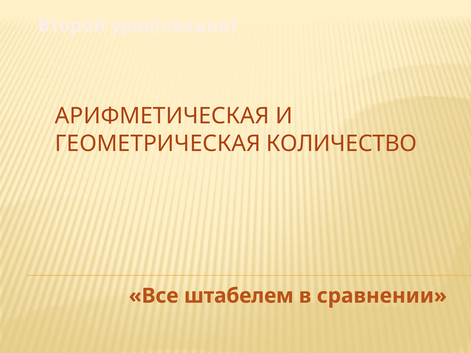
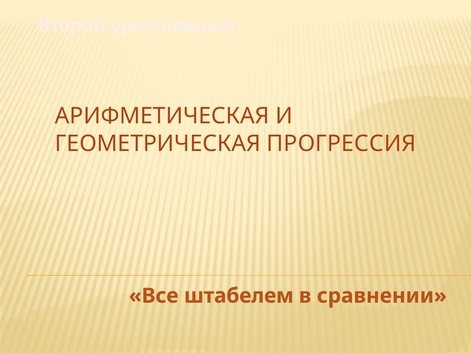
КОЛИЧЕСТВО: КОЛИЧЕСТВО -> ПРОГРЕССИЯ (341, 144)
